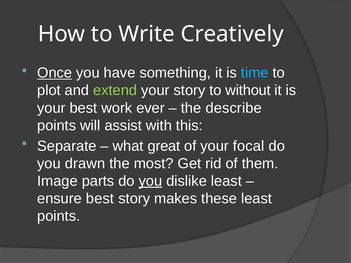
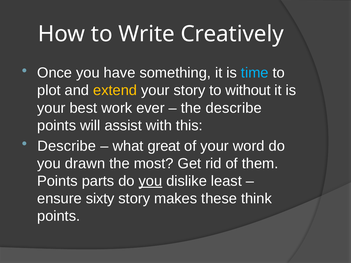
Once underline: present -> none (55, 73)
extend colour: light green -> yellow (115, 90)
Separate: Separate -> Describe (67, 146)
focal: focal -> word (249, 146)
Image: Image -> Points (57, 181)
ensure best: best -> sixty (100, 199)
these least: least -> think (256, 199)
